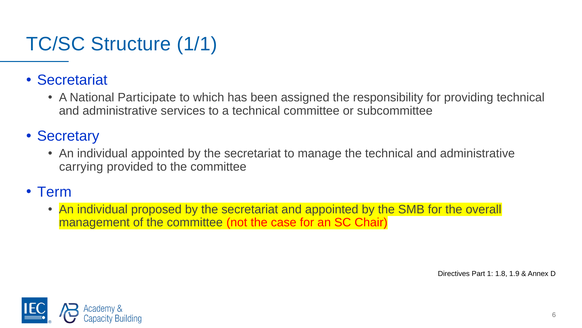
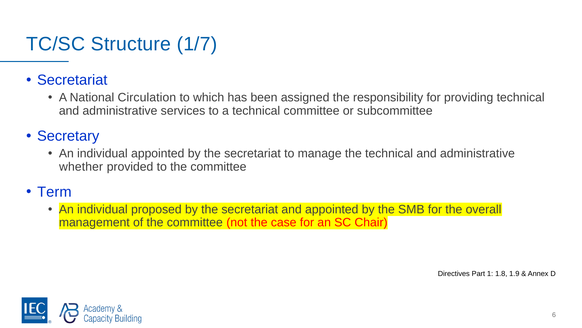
1/1: 1/1 -> 1/7 (197, 44)
Participate: Participate -> Circulation (147, 97)
carrying: carrying -> whether (81, 166)
